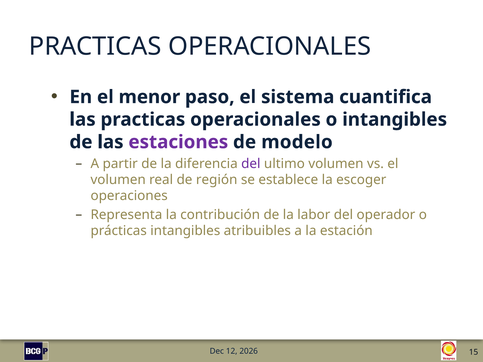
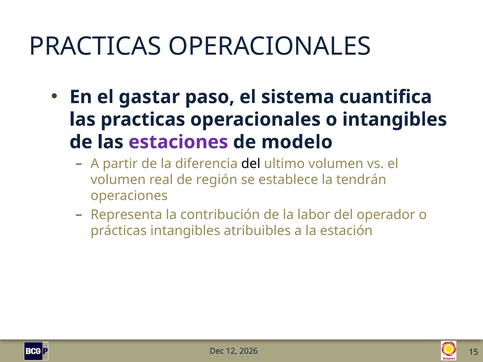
menor: menor -> gastar (149, 97)
del colour: purple -> black (251, 164)
escoger: escoger -> tendrán (361, 180)
